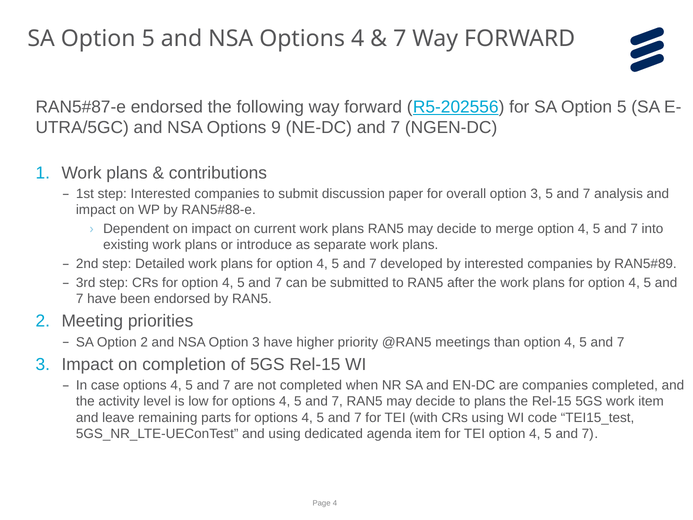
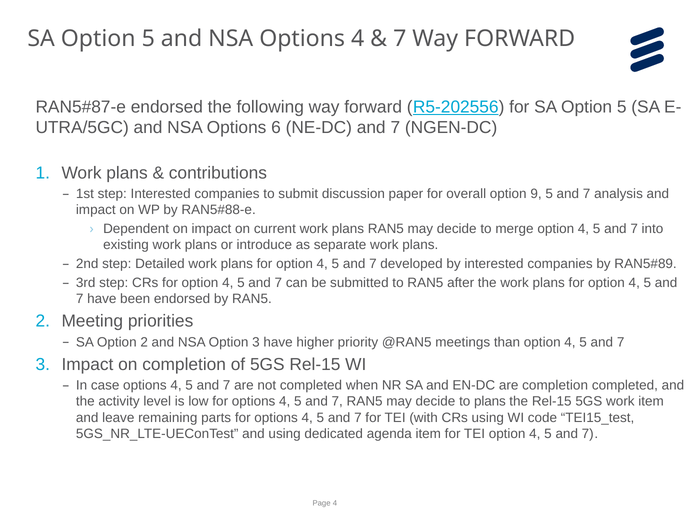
9: 9 -> 6 (276, 128)
overall option 3: 3 -> 9 (536, 194)
are companies: companies -> completion (555, 385)
